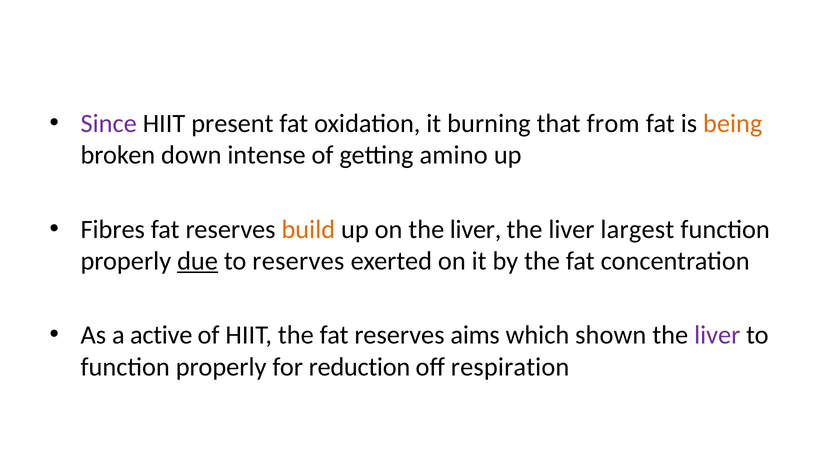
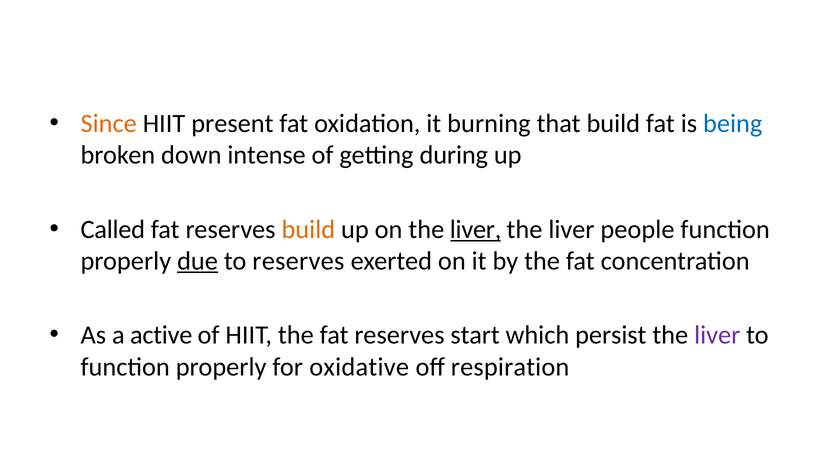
Since colour: purple -> orange (109, 123)
that from: from -> build (613, 123)
being colour: orange -> blue (733, 123)
amino: amino -> during (454, 155)
Fibres: Fibres -> Called (113, 229)
liver underline: none -> present (476, 229)
largest: largest -> people (637, 229)
aims: aims -> start (475, 335)
shown: shown -> persist (611, 335)
reduction: reduction -> oxidative (359, 367)
